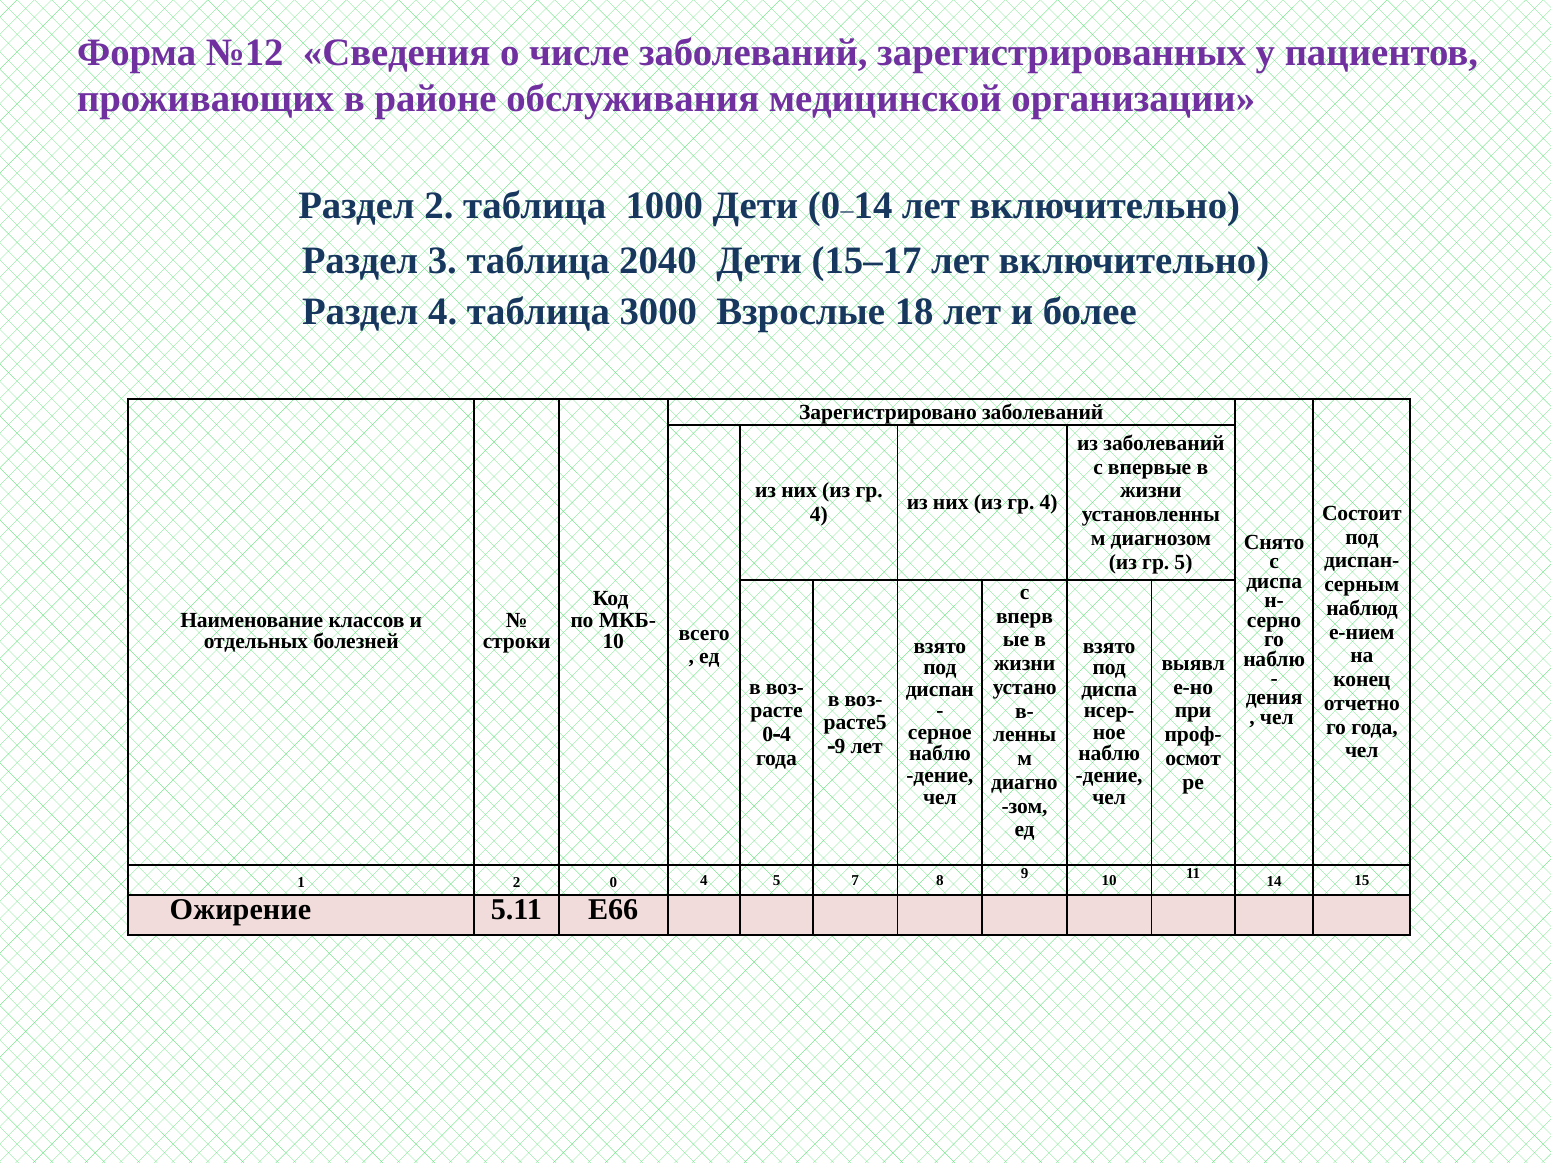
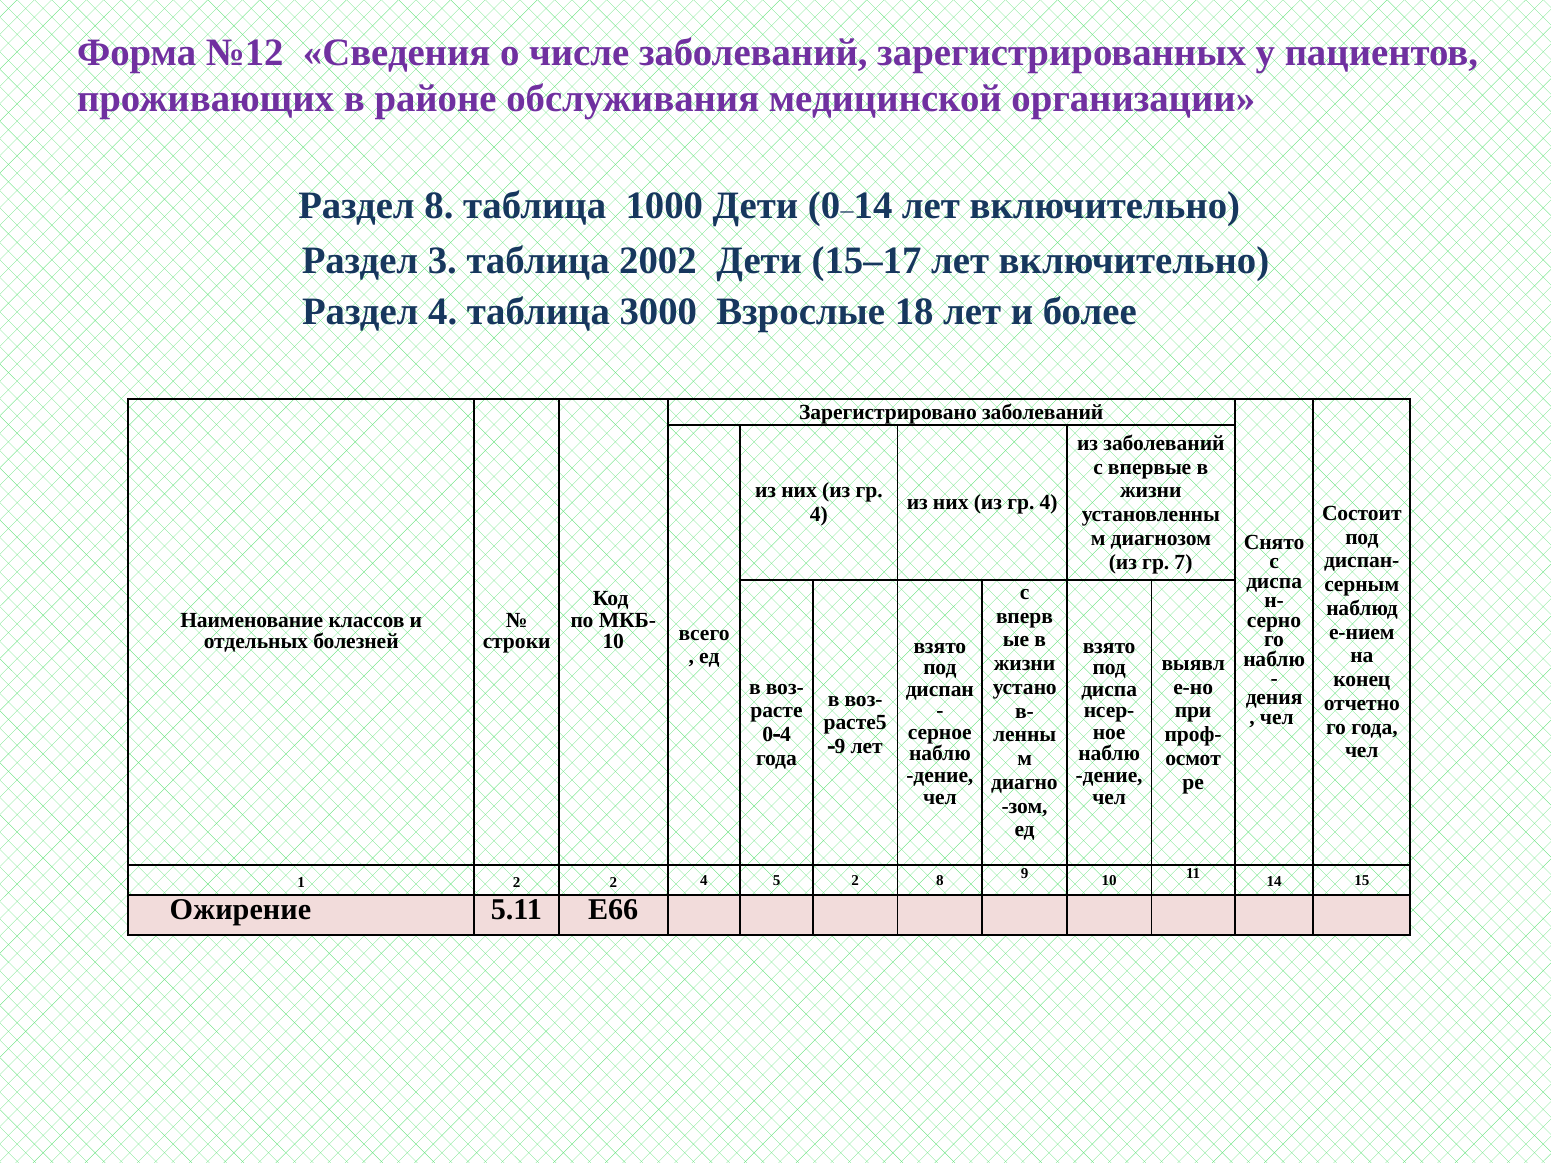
Раздел 2: 2 -> 8 (439, 205)
2040: 2040 -> 2002 (658, 261)
гр 5: 5 -> 7 (1183, 562)
2 0: 0 -> 2 (613, 883)
5 7: 7 -> 2 (855, 880)
